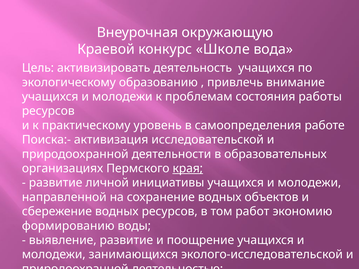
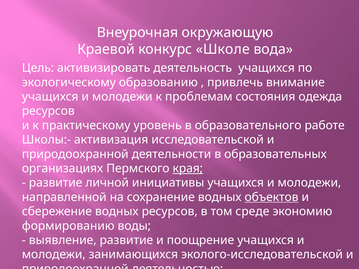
работы: работы -> одежда (320, 97)
самоопределения: самоопределения -> образовательного (248, 126)
Поиска:-: Поиска:- -> Школы:- (46, 140)
объектов underline: none -> present (272, 197)
работ: работ -> среде (252, 212)
